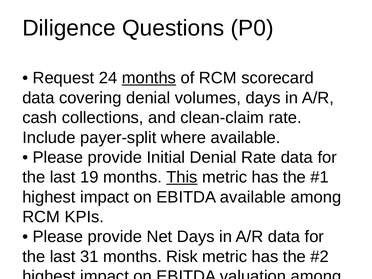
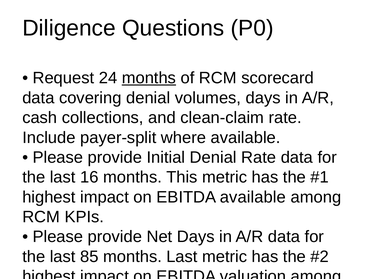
19: 19 -> 16 (89, 177)
This underline: present -> none (182, 177)
31: 31 -> 85 (89, 257)
months Risk: Risk -> Last (182, 257)
